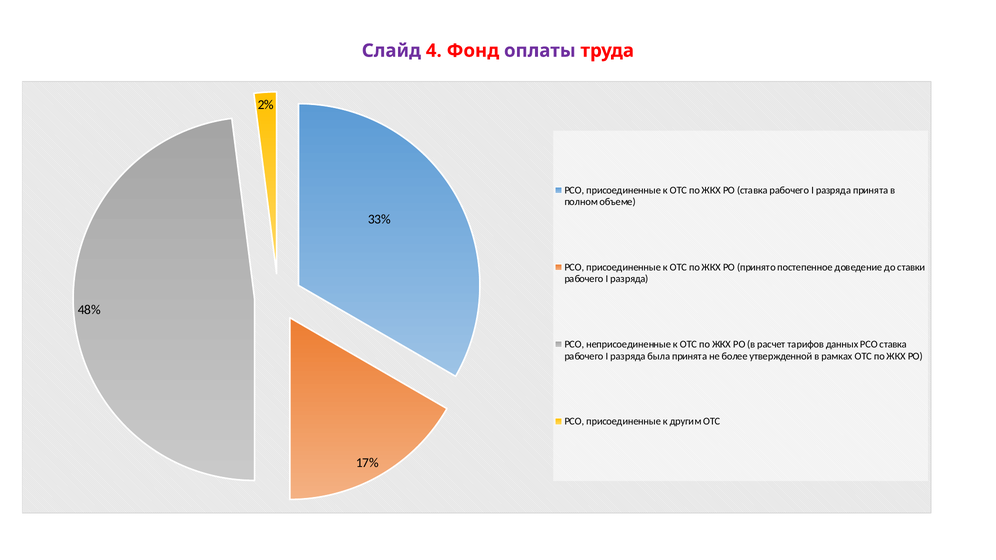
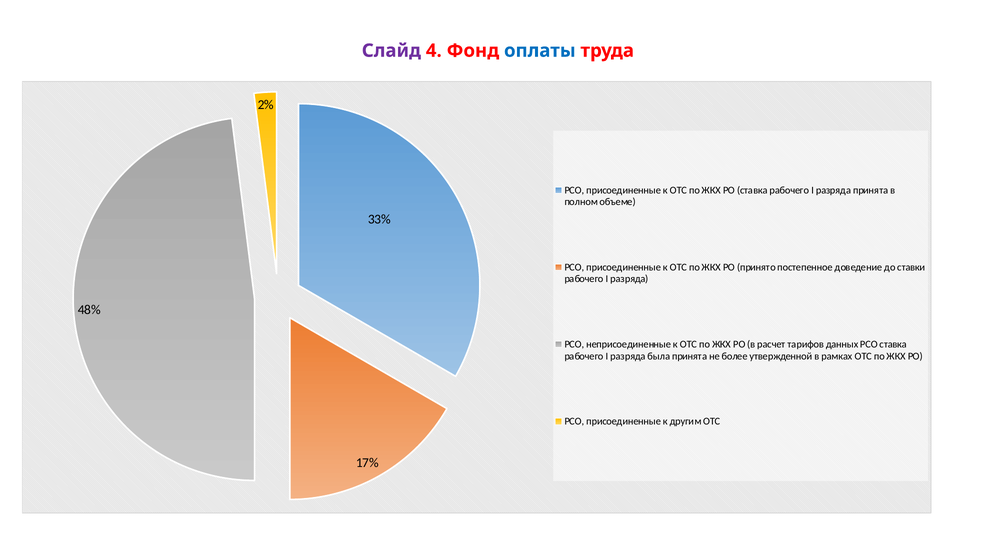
оплаты colour: purple -> blue (540, 51)
